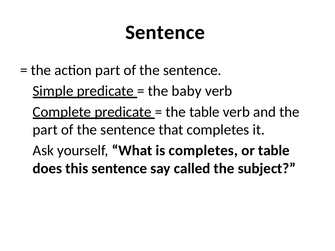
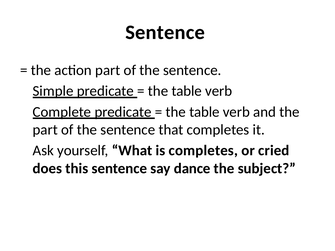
baby: baby -> table (187, 91)
or table: table -> cried (274, 151)
called: called -> dance (192, 169)
